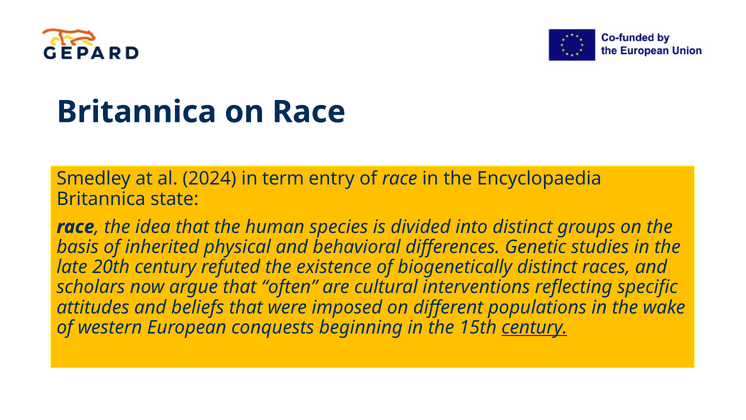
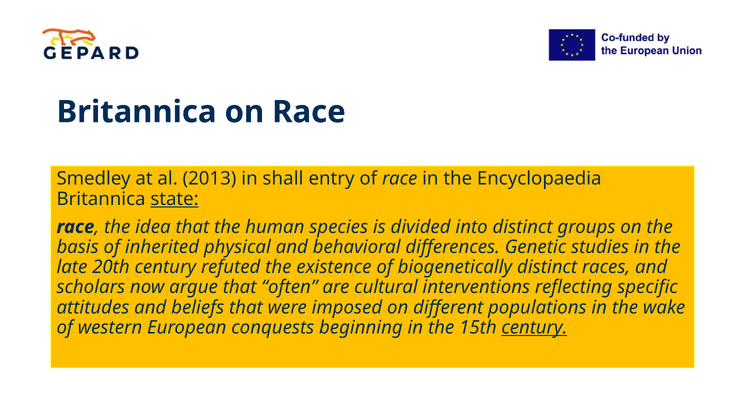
2024: 2024 -> 2013 (209, 179)
term: term -> shall (283, 179)
state underline: none -> present (175, 199)
